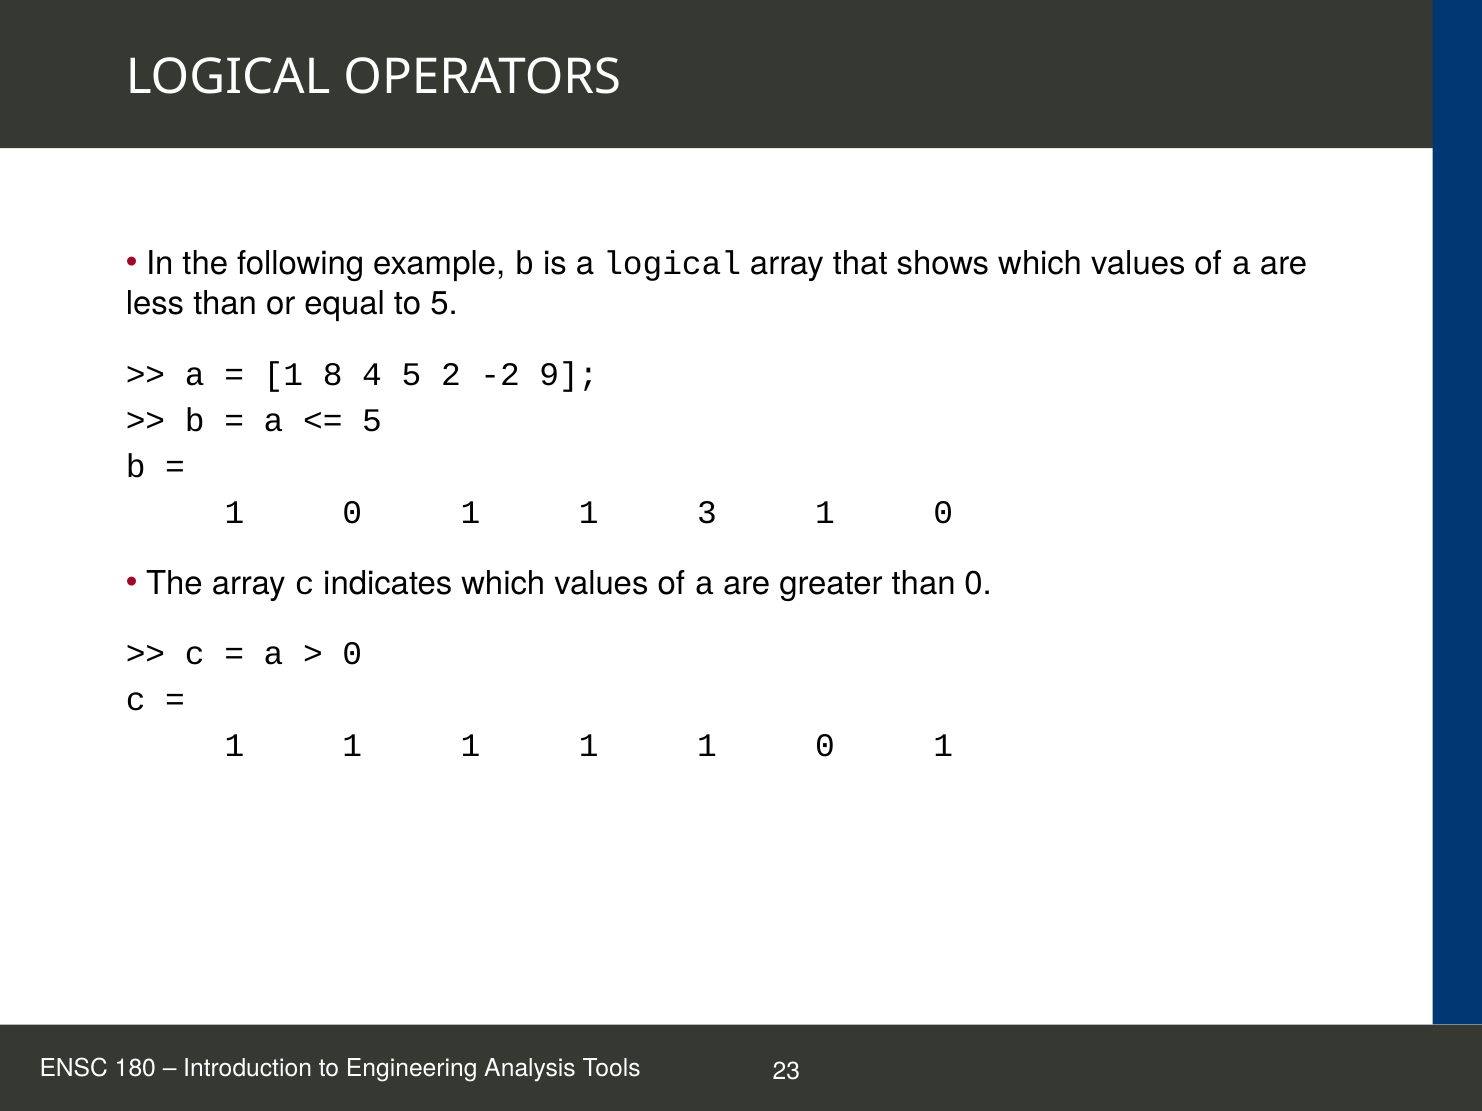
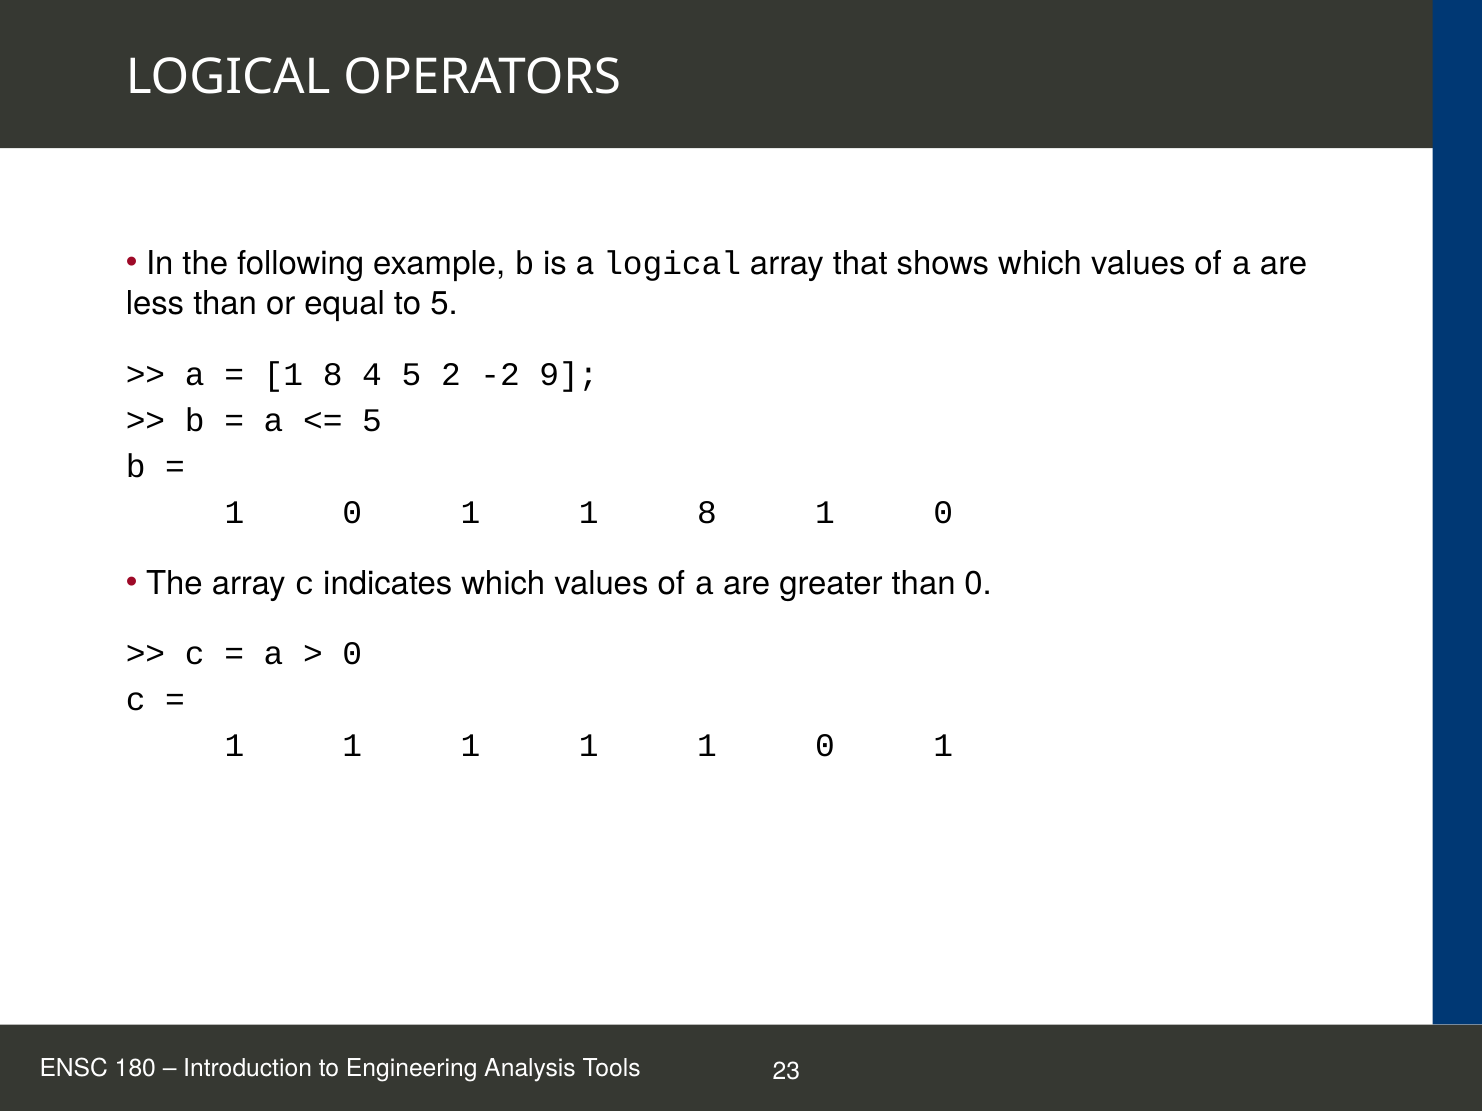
1 1 3: 3 -> 8 (707, 513)
